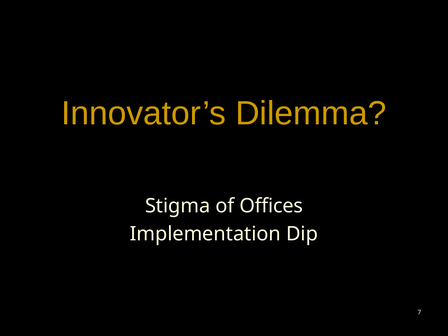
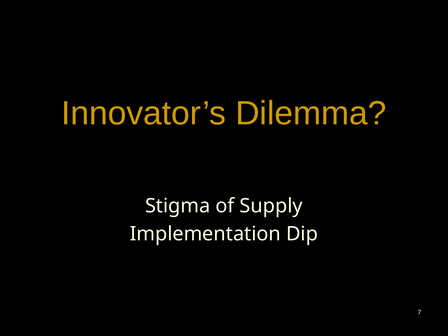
Offices: Offices -> Supply (271, 206)
